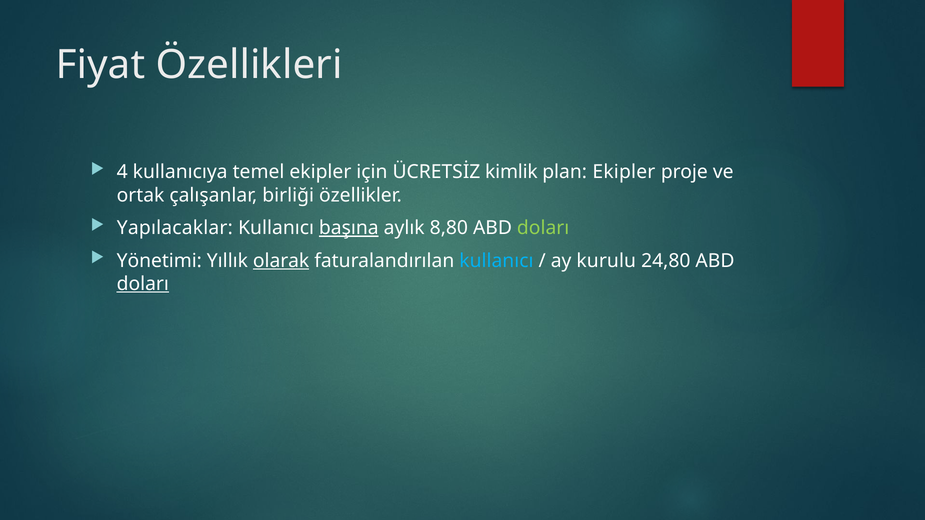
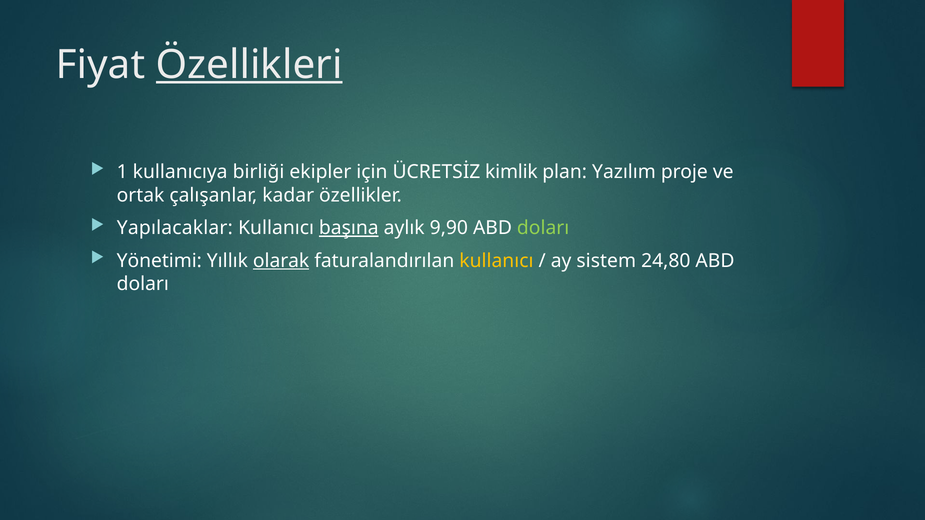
Özellikleri underline: none -> present (249, 65)
4: 4 -> 1 (122, 172)
temel: temel -> birliği (259, 172)
plan Ekipler: Ekipler -> Yazılım (624, 172)
birliği: birliği -> kadar (288, 195)
8,80: 8,80 -> 9,90 (449, 228)
kullanıcı colour: light blue -> yellow (496, 261)
kurulu: kurulu -> sistem (606, 261)
doları underline: present -> none (143, 284)
